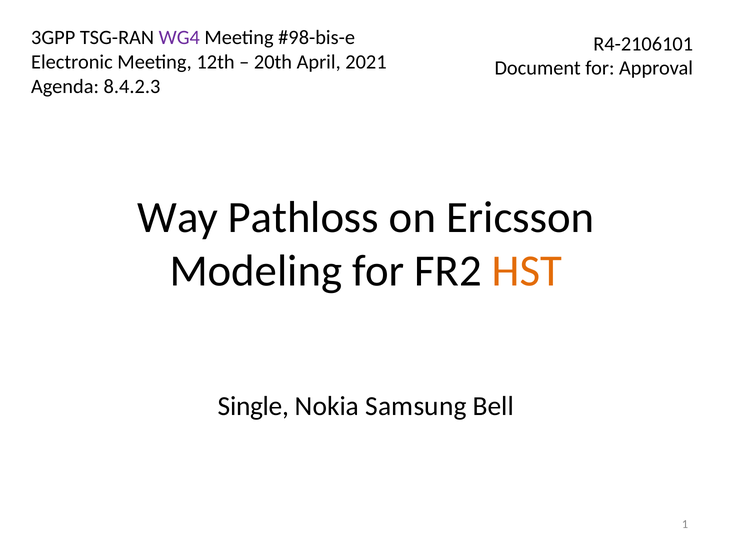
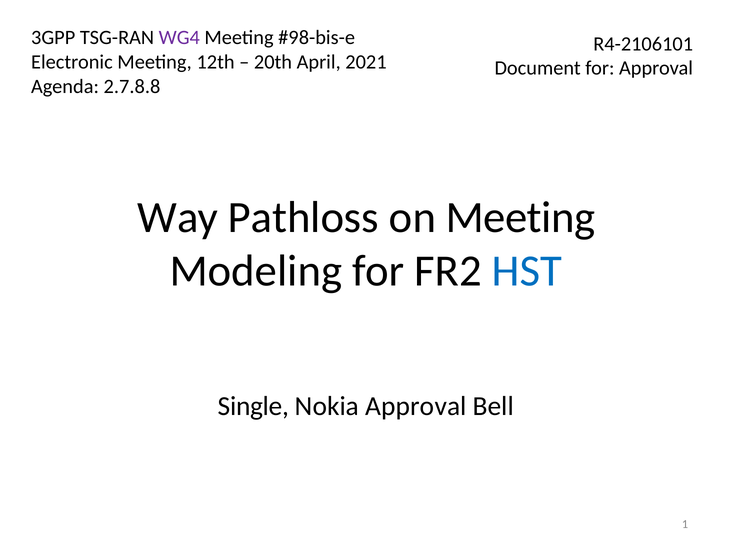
8.4.2.3: 8.4.2.3 -> 2.7.8.8 (132, 86)
on Ericsson: Ericsson -> Meeting (520, 217)
HST colour: orange -> blue (527, 271)
Nokia Samsung: Samsung -> Approval (416, 406)
